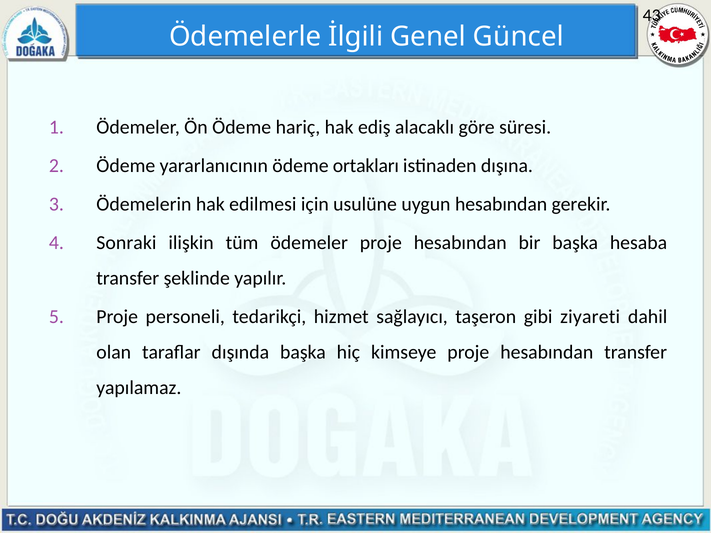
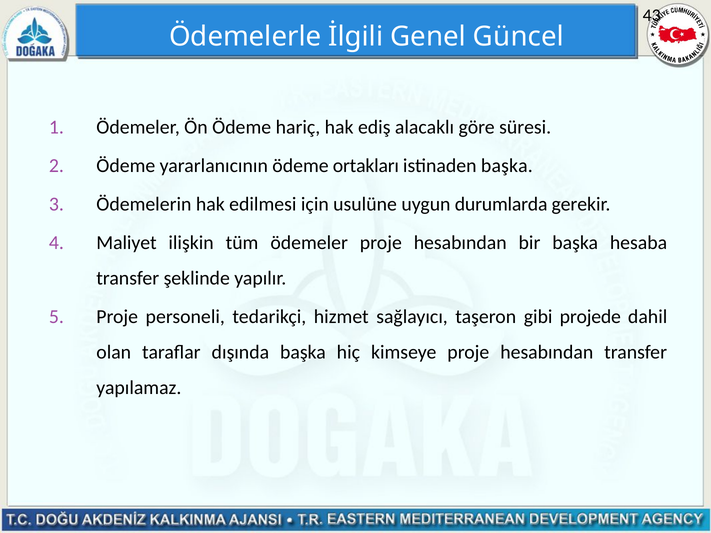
istinaden dışına: dışına -> başka (507, 166)
uygun hesabından: hesabından -> durumlarda (501, 204)
Sonraki: Sonraki -> Maliyet (126, 243)
ziyareti: ziyareti -> projede (590, 317)
